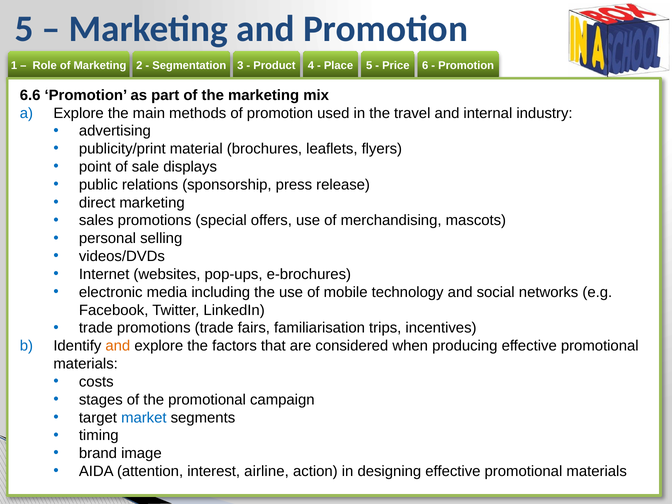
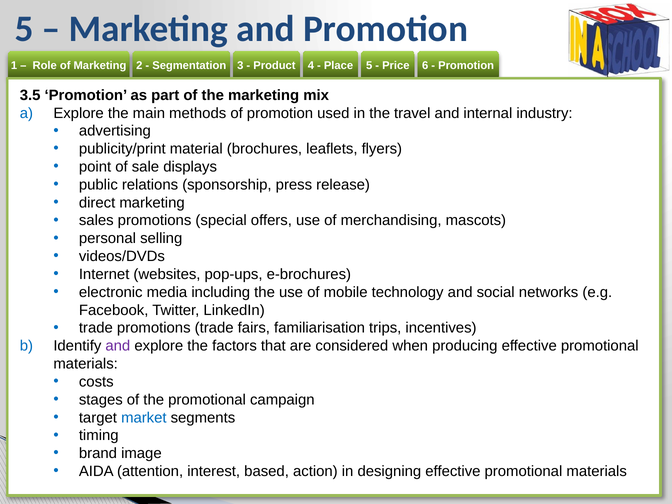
6.6: 6.6 -> 3.5 (30, 95)
and colour: orange -> purple (118, 346)
airline: airline -> based (267, 471)
